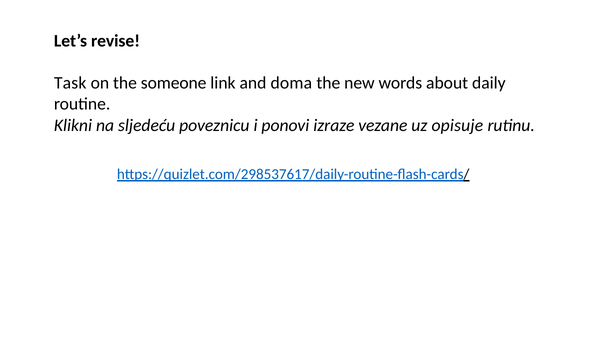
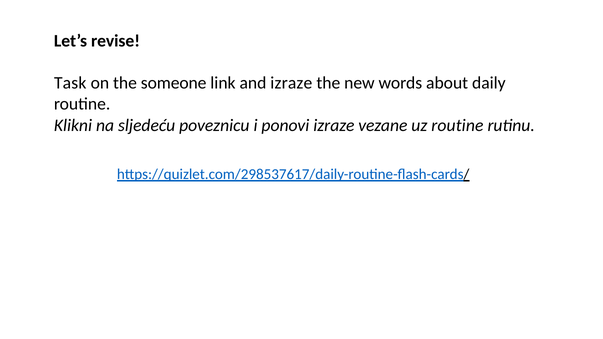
and doma: doma -> izraze (291, 83)
uz opisuje: opisuje -> routine (457, 125)
